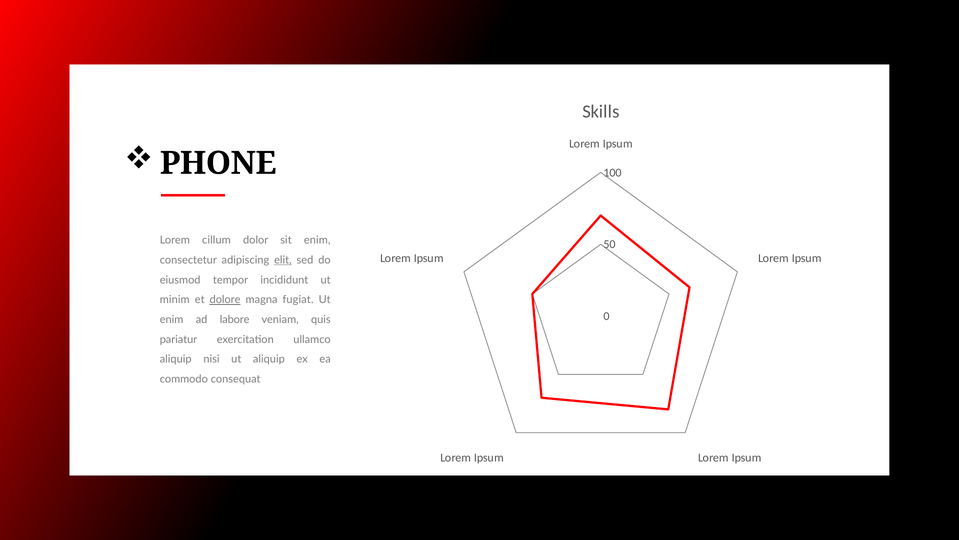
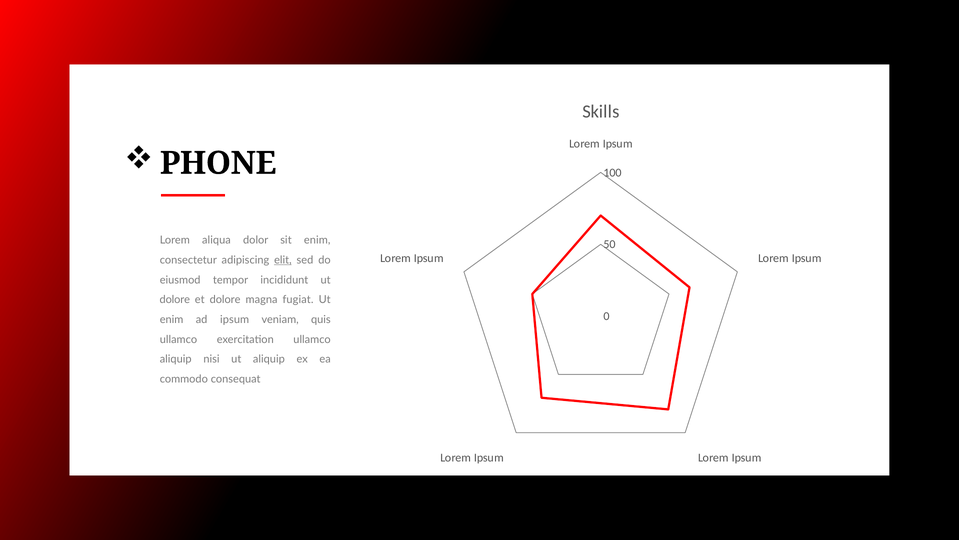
cillum: cillum -> aliqua (216, 240)
minim: minim -> dolore (175, 299)
dolore underline: present -> none (225, 299)
ad labore: labore -> ipsum (235, 319)
pariatur: pariatur -> ullamco (178, 339)
